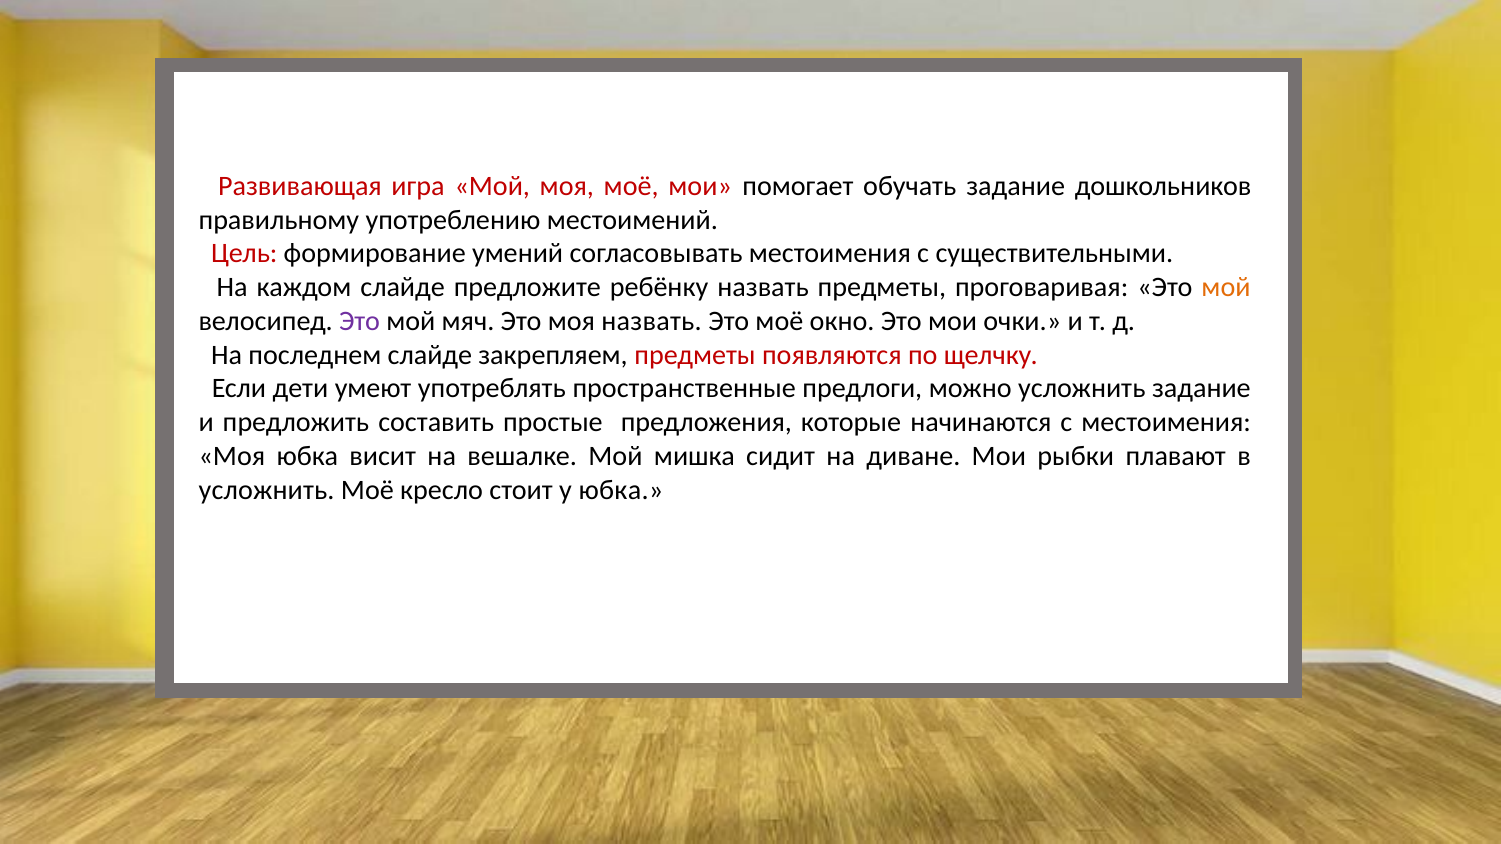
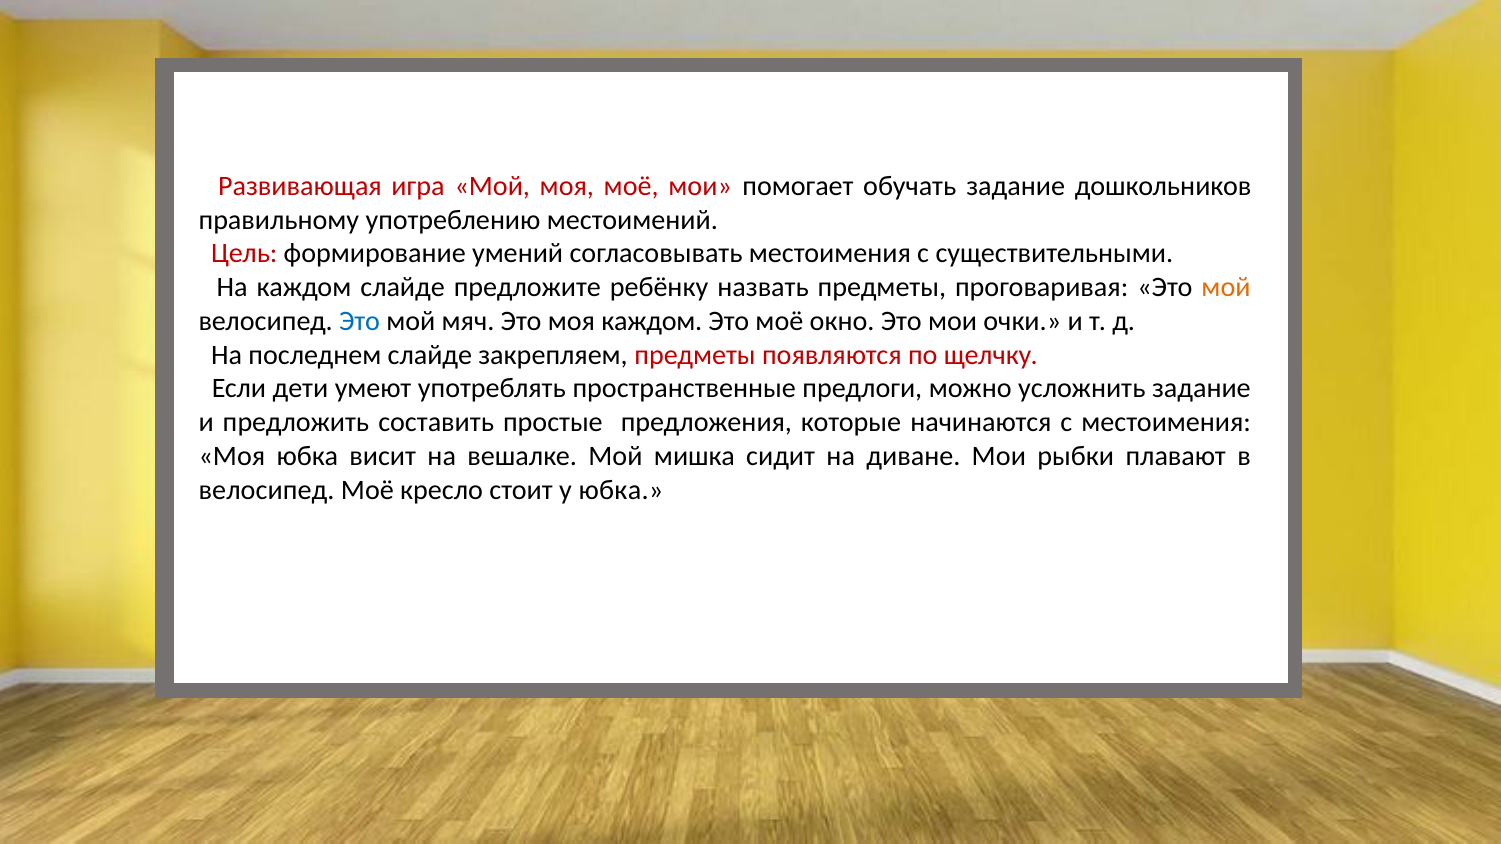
Это colour: purple -> blue (360, 321)
моя назвать: назвать -> каждом (652, 321)
усложнить: усложнить -> велосипед (267, 490)
